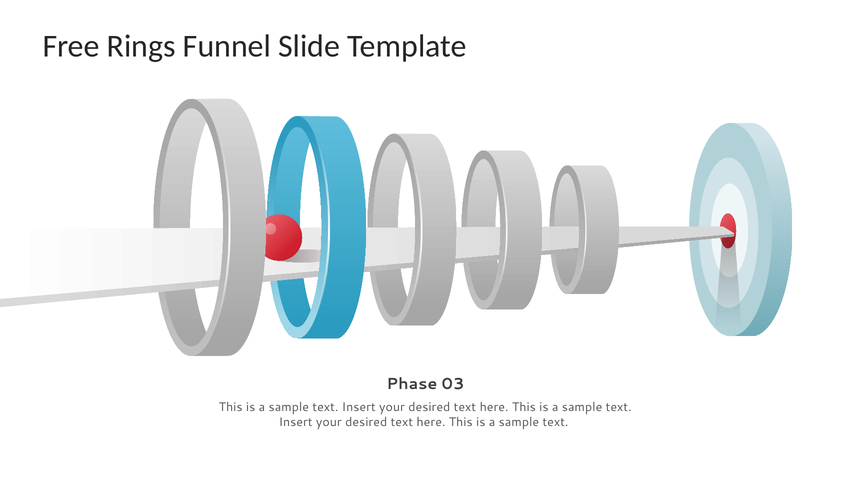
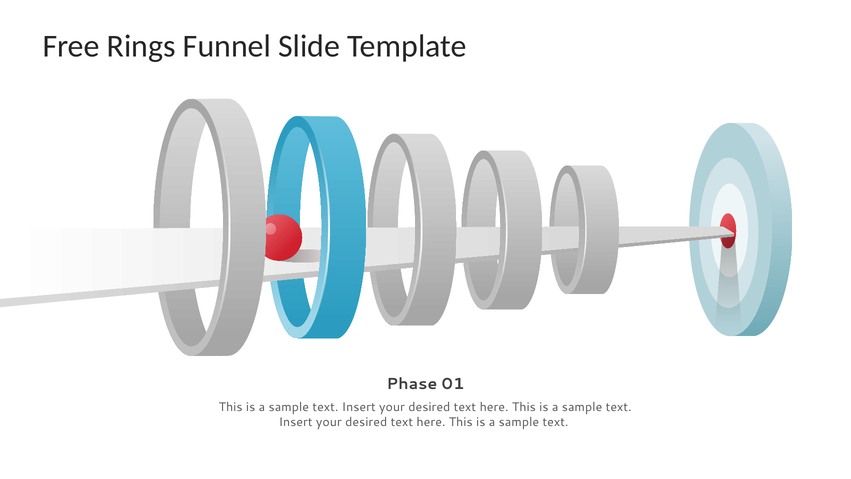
03: 03 -> 01 (453, 384)
